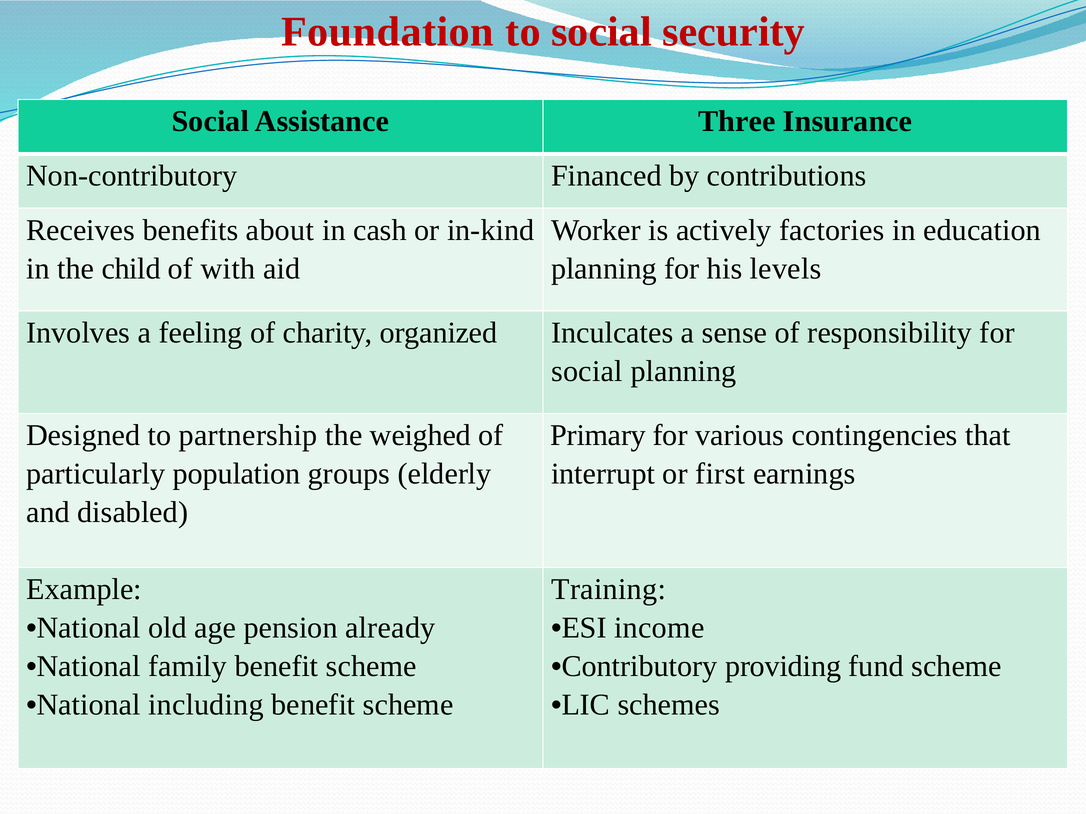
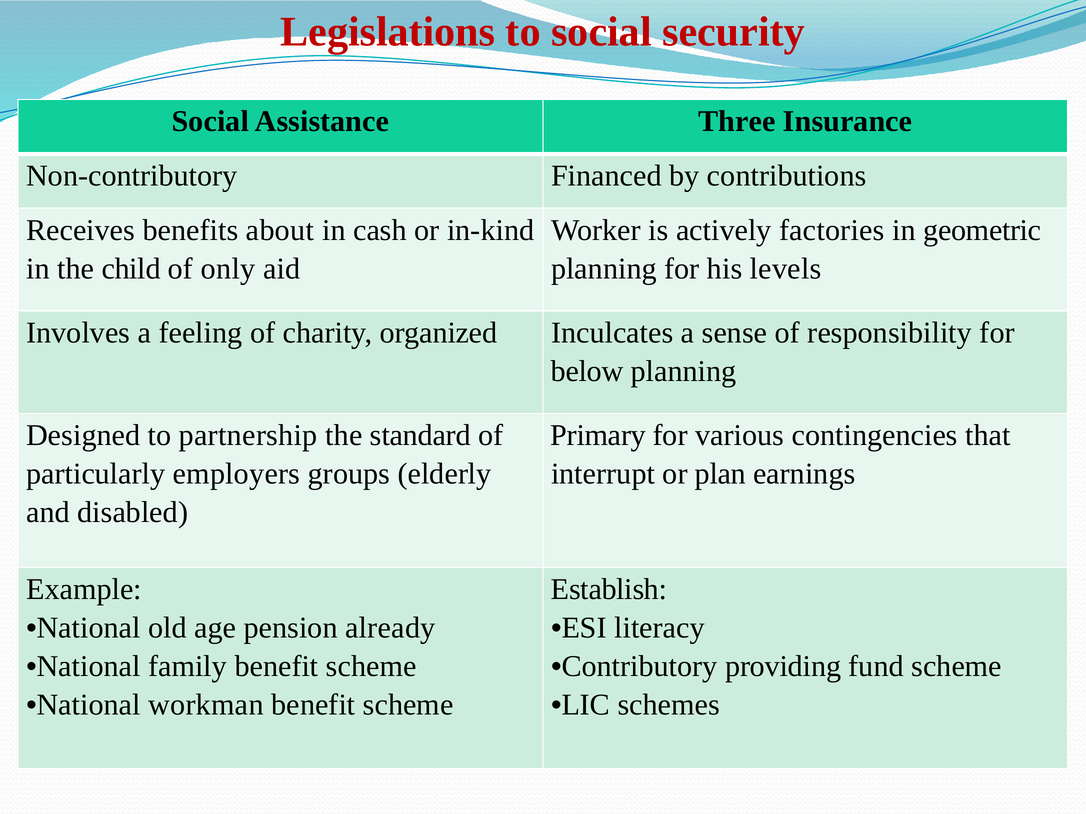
Foundation: Foundation -> Legislations (388, 32)
education: education -> geometric (982, 230)
with: with -> only (228, 269)
social: social -> below (587, 371)
weighed: weighed -> standard (420, 436)
population: population -> employers (236, 474)
first: first -> plan (721, 474)
Training: Training -> Establish (609, 590)
income: income -> literacy (660, 628)
including: including -> workman (206, 705)
